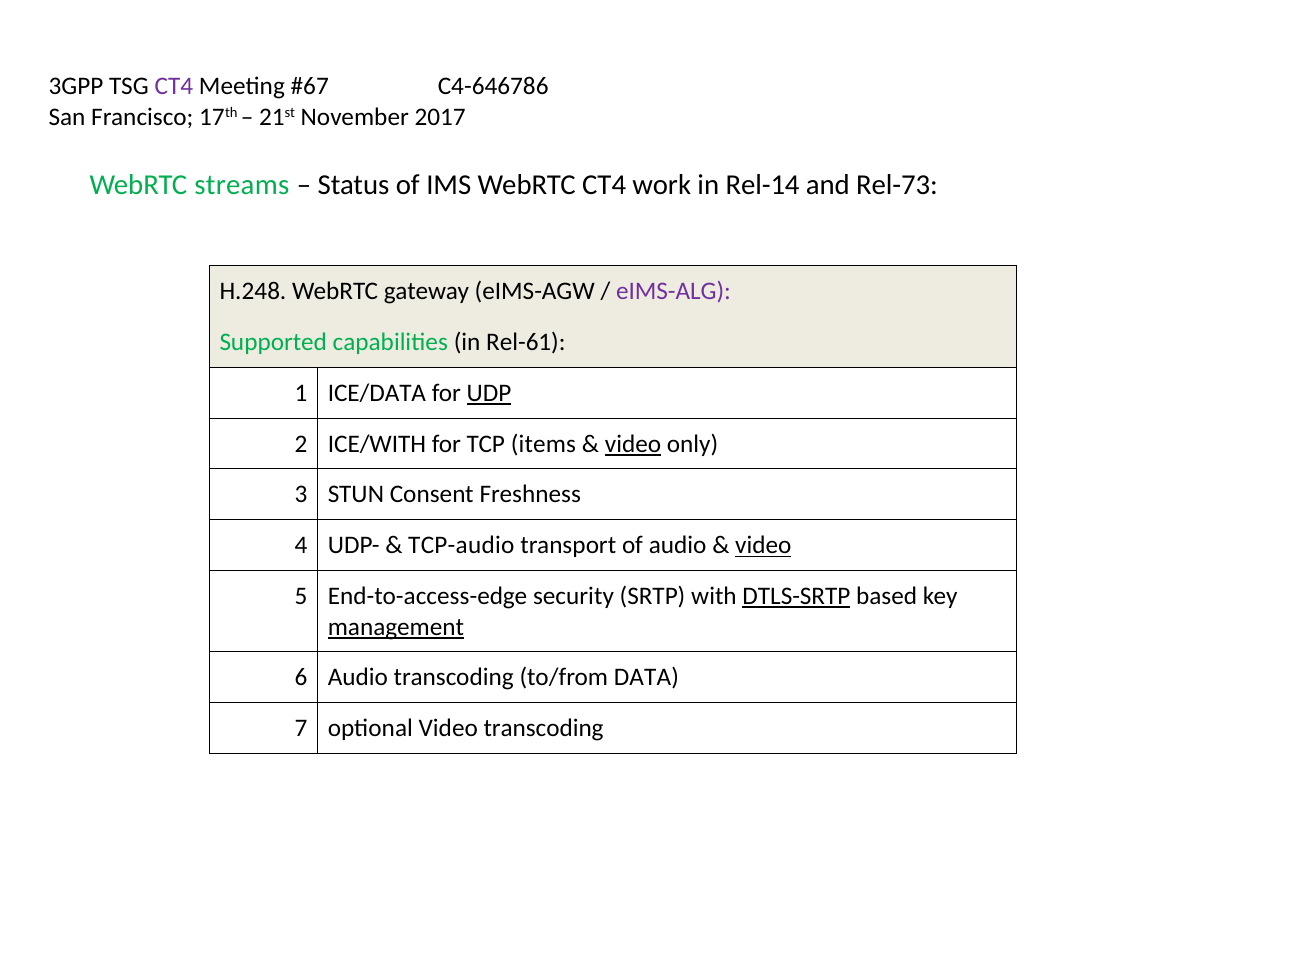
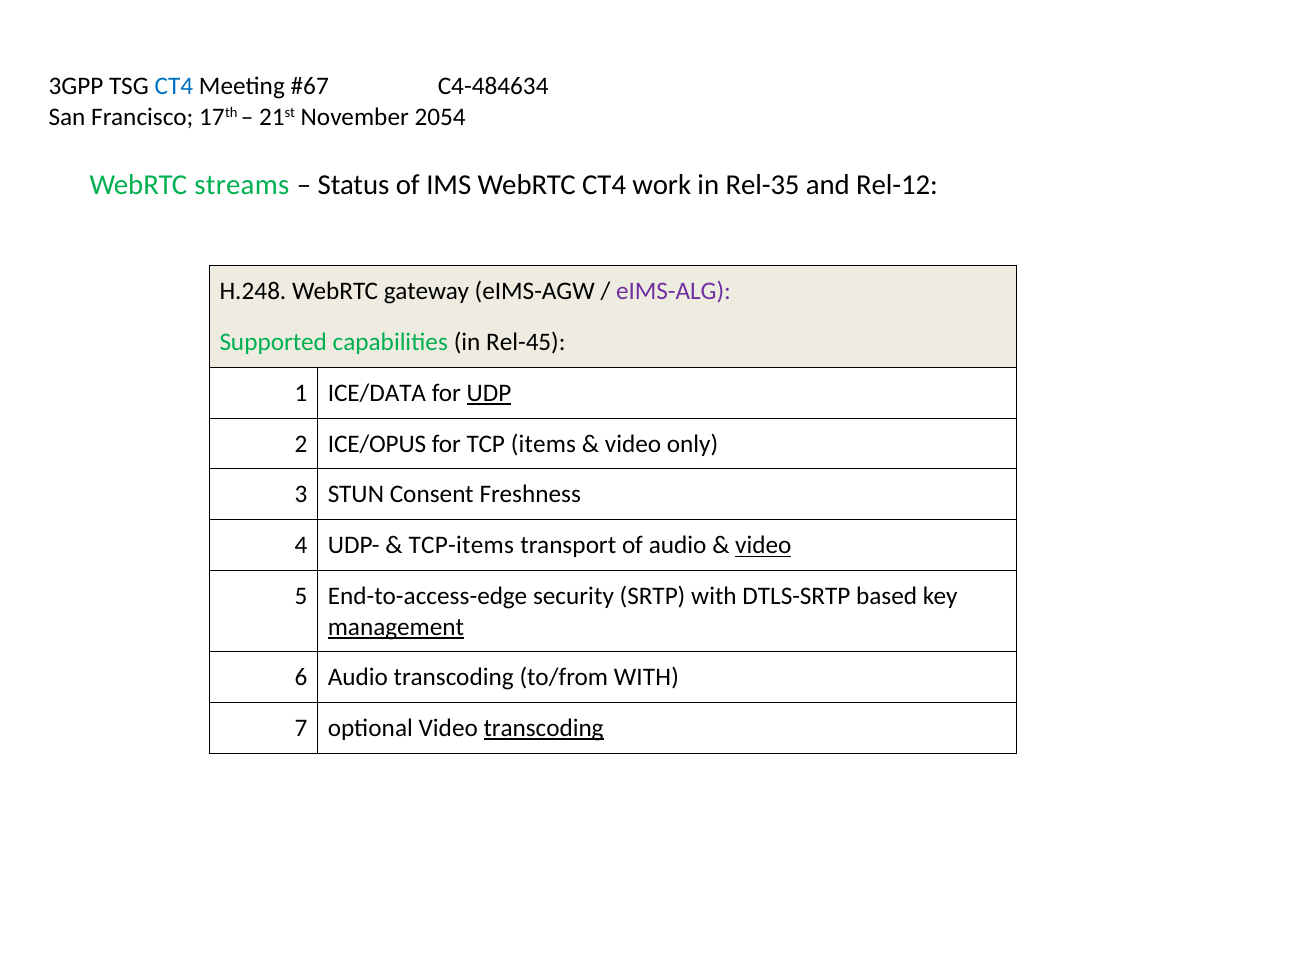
CT4 colour: purple -> blue (174, 87)
C4-646786: C4-646786 -> C4-484634 (493, 87)
2017: 2017 -> 2054 (440, 117)
Rel-14: Rel-14 -> Rel-35 (763, 185)
Rel-73: Rel-73 -> Rel-12 (897, 185)
Rel-61: Rel-61 -> Rel-45 (526, 342)
ICE/WITH: ICE/WITH -> ICE/OPUS (377, 444)
video underline: present -> none (633, 444)
TCP-audio: TCP-audio -> TCP-items (461, 545)
DTLS-SRTP underline: present -> none (796, 596)
to/from DATA: DATA -> WITH (646, 677)
transcoding underline: none -> present (544, 728)
